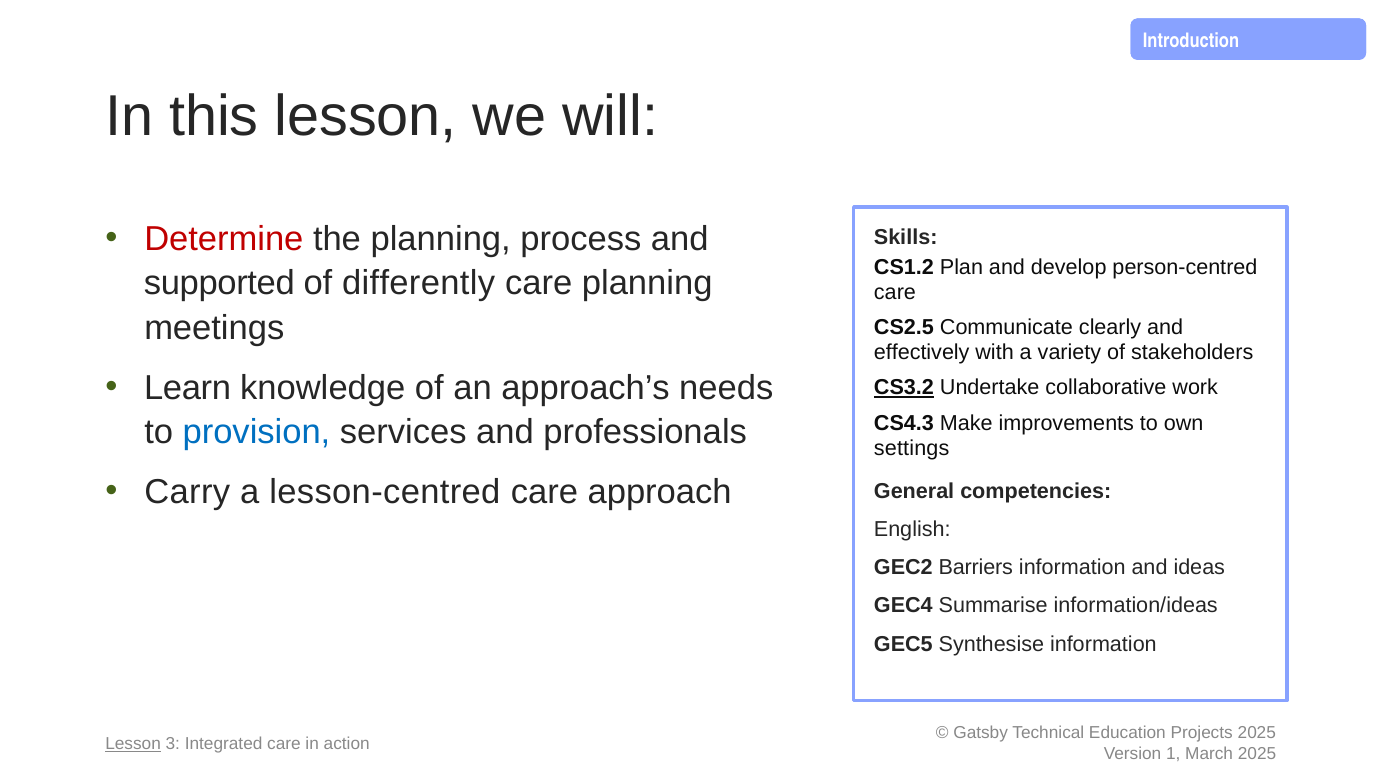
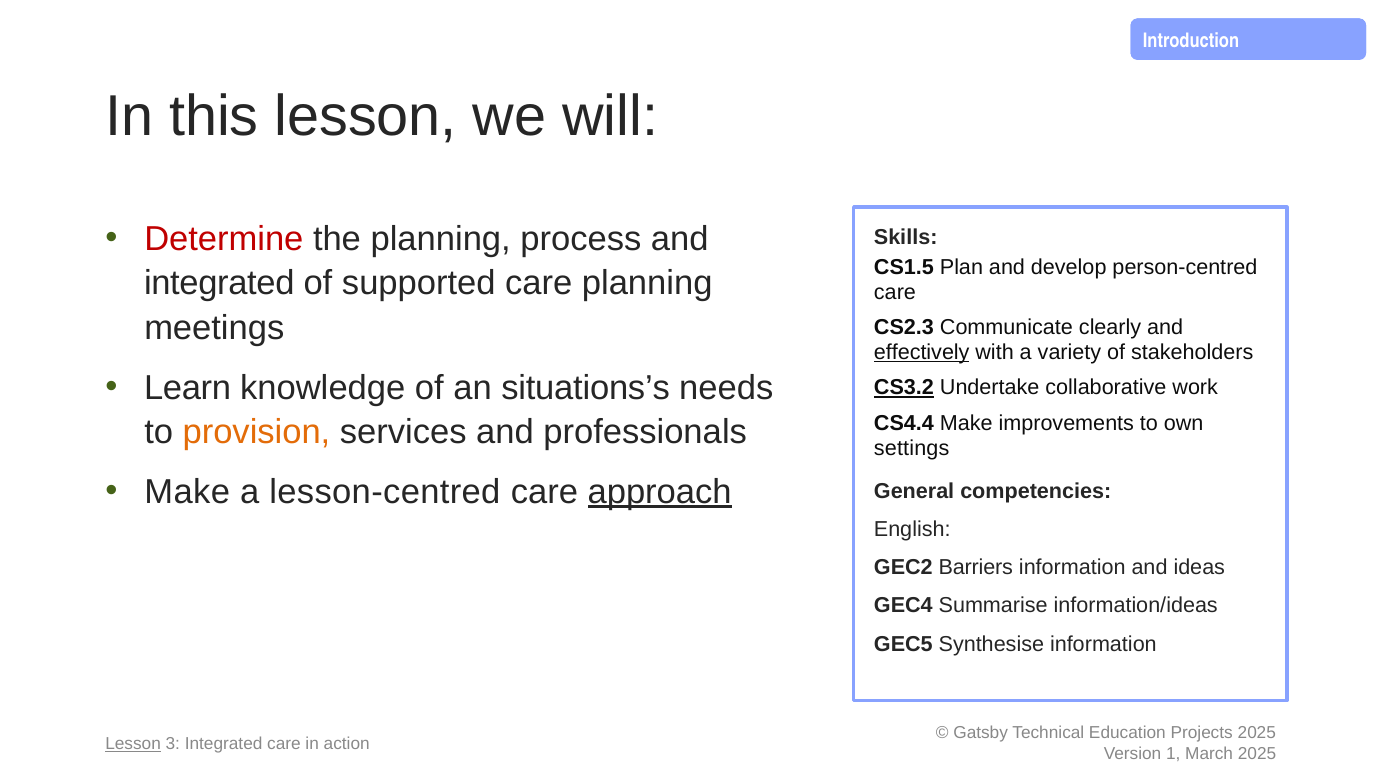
CS1.2: CS1.2 -> CS1.5 (904, 267)
supported: supported -> integrated (219, 283)
differently: differently -> supported (419, 283)
CS2.5: CS2.5 -> CS2.3 (904, 327)
effectively underline: none -> present (922, 352)
approach’s: approach’s -> situations’s (586, 387)
CS4.3: CS4.3 -> CS4.4 (904, 423)
provision colour: blue -> orange (256, 432)
Carry: Carry -> Make (187, 491)
approach underline: none -> present (660, 491)
